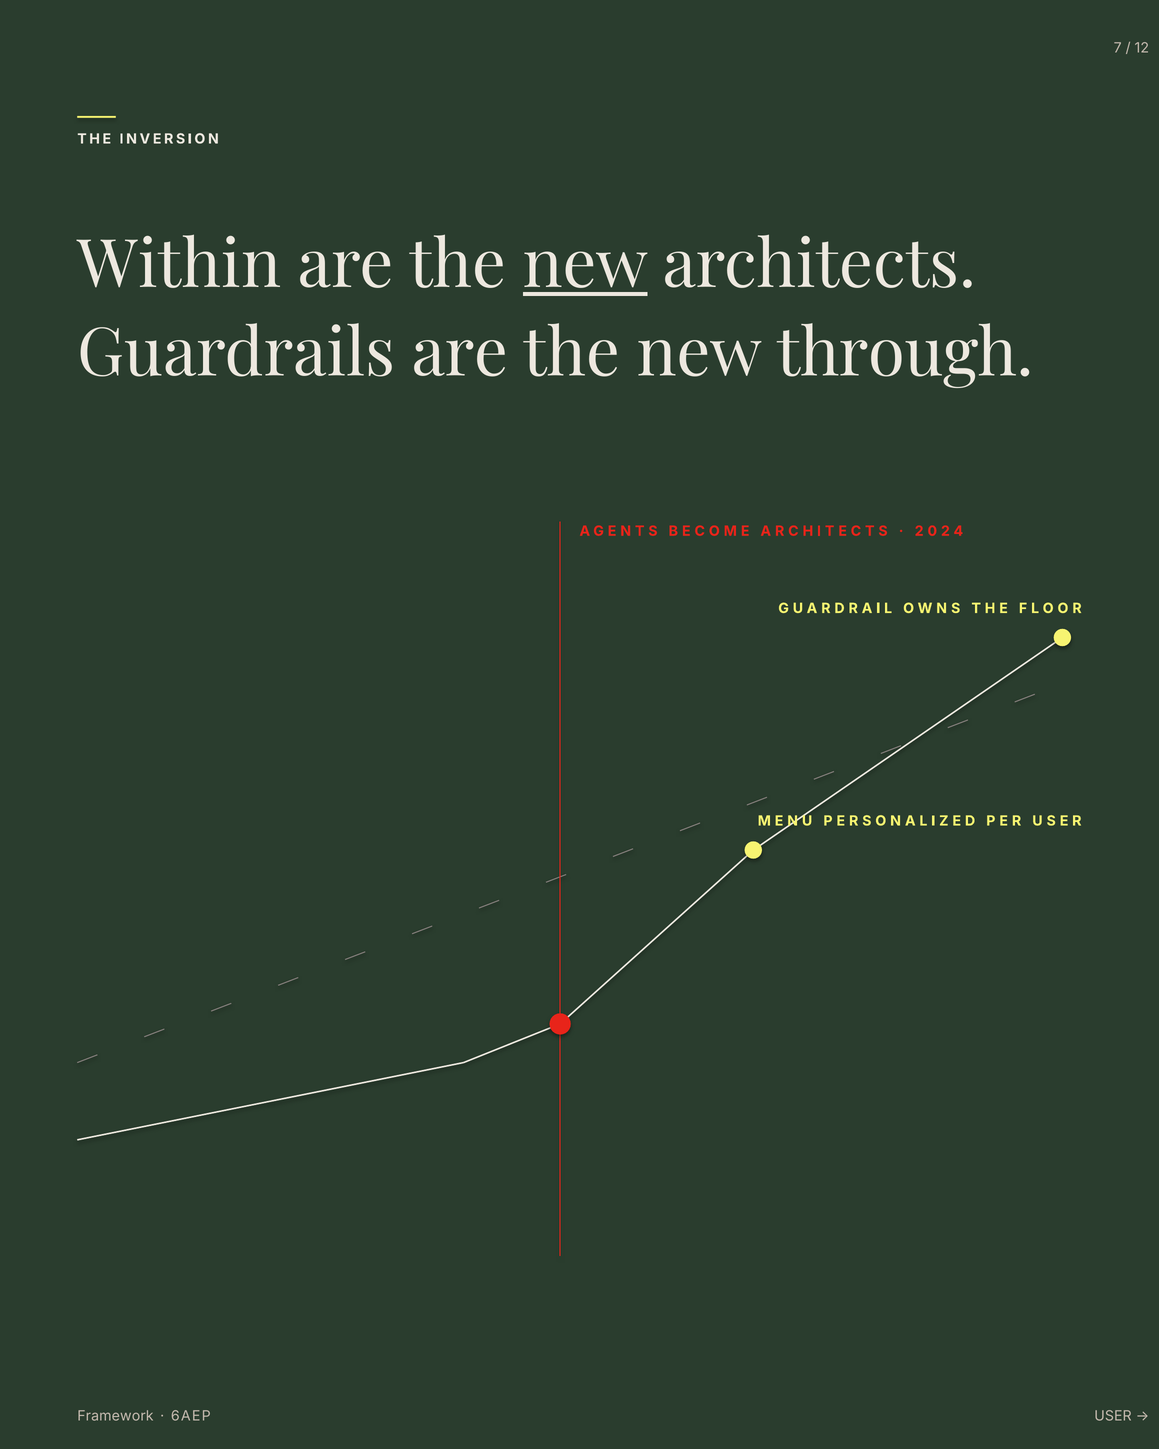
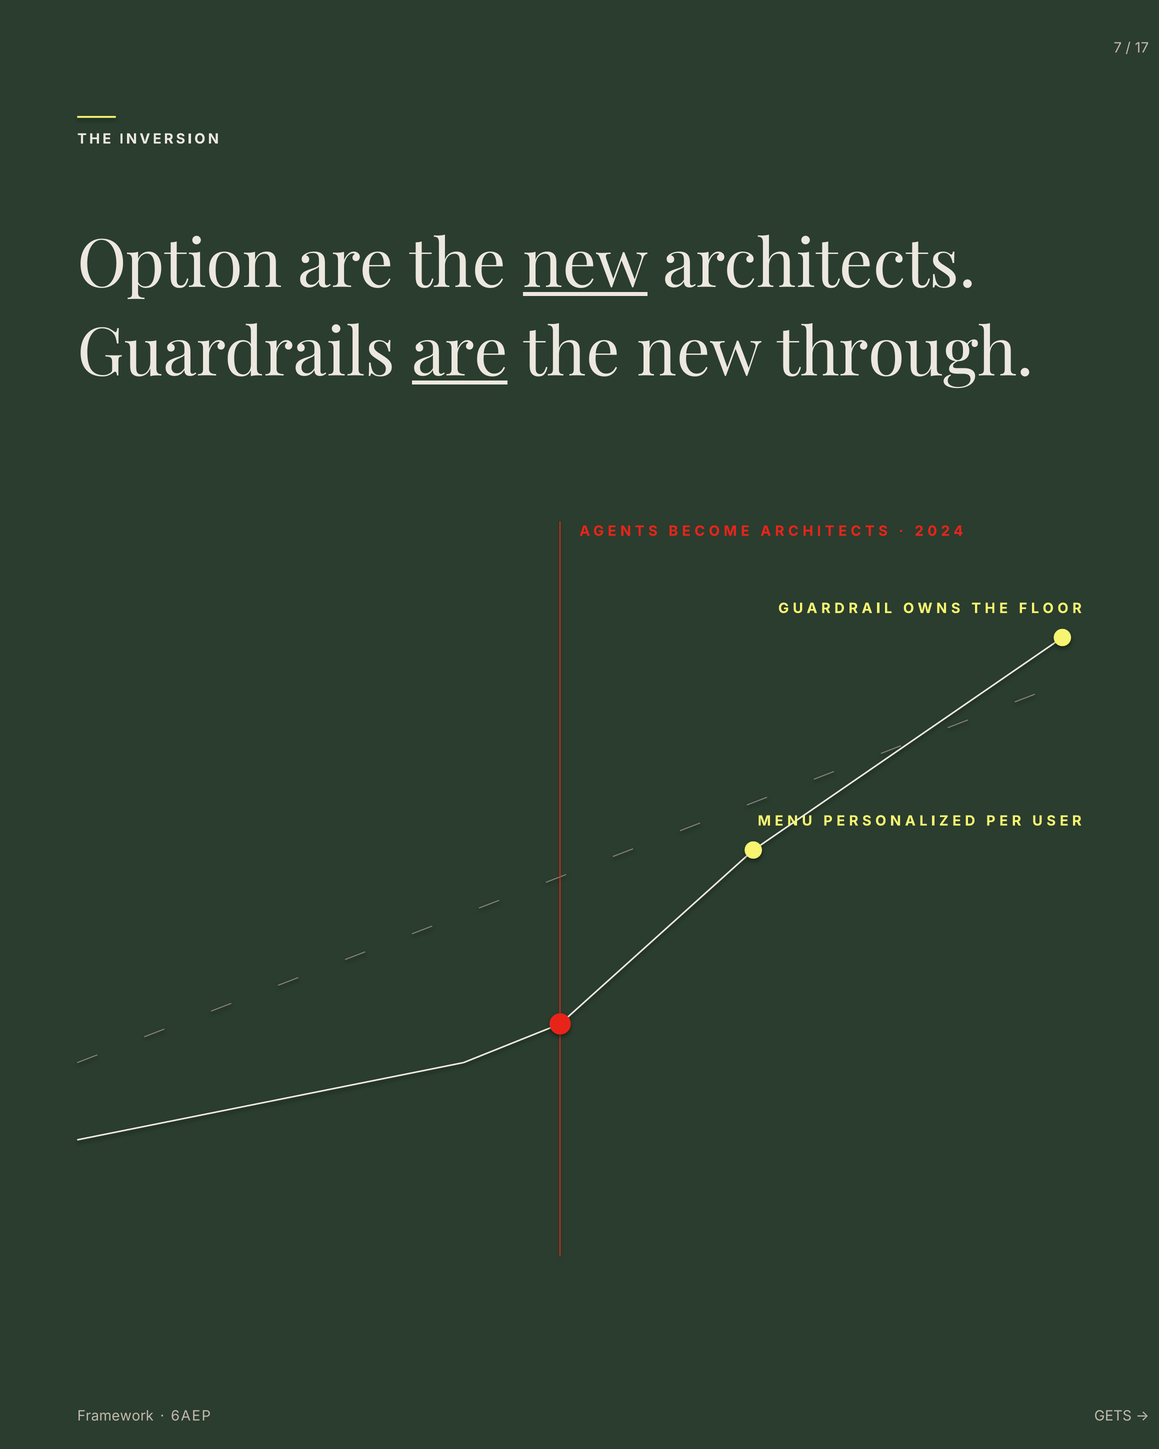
12: 12 -> 17 (1142, 48)
Within: Within -> Option (180, 265)
are underline: none -> present (460, 354)
USER: USER -> GETS (1113, 1416)
